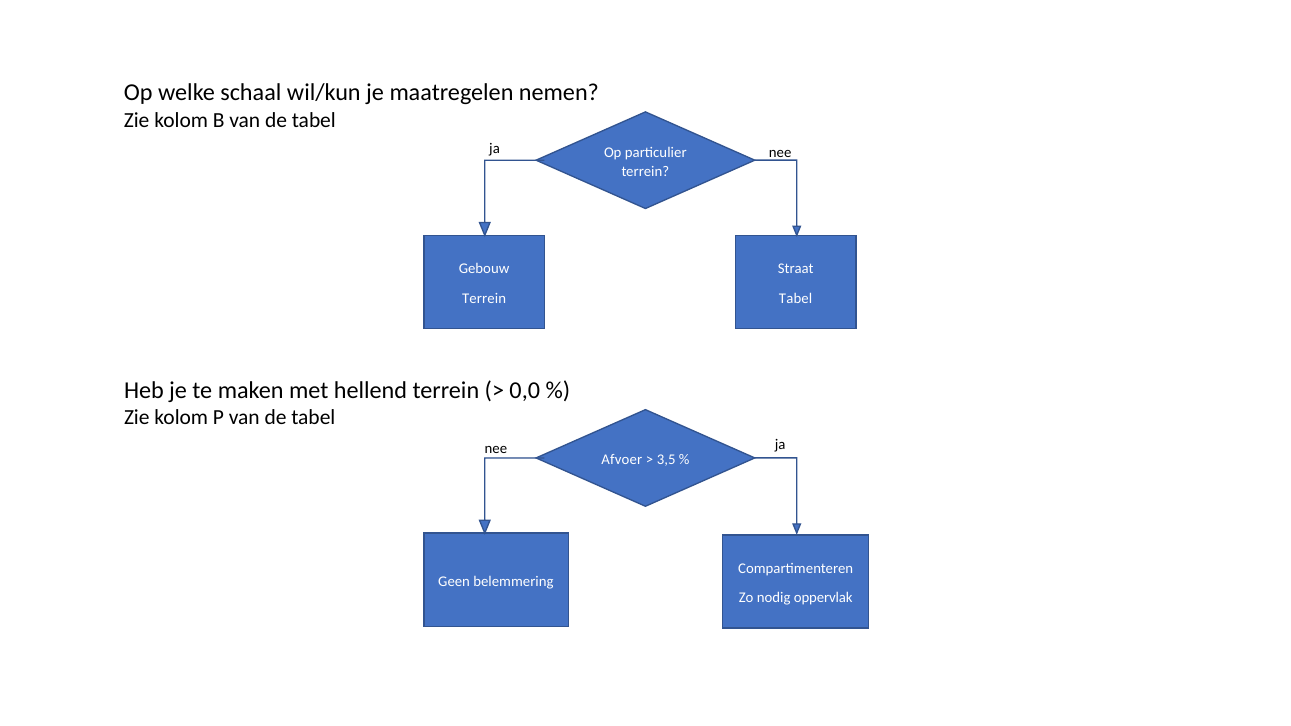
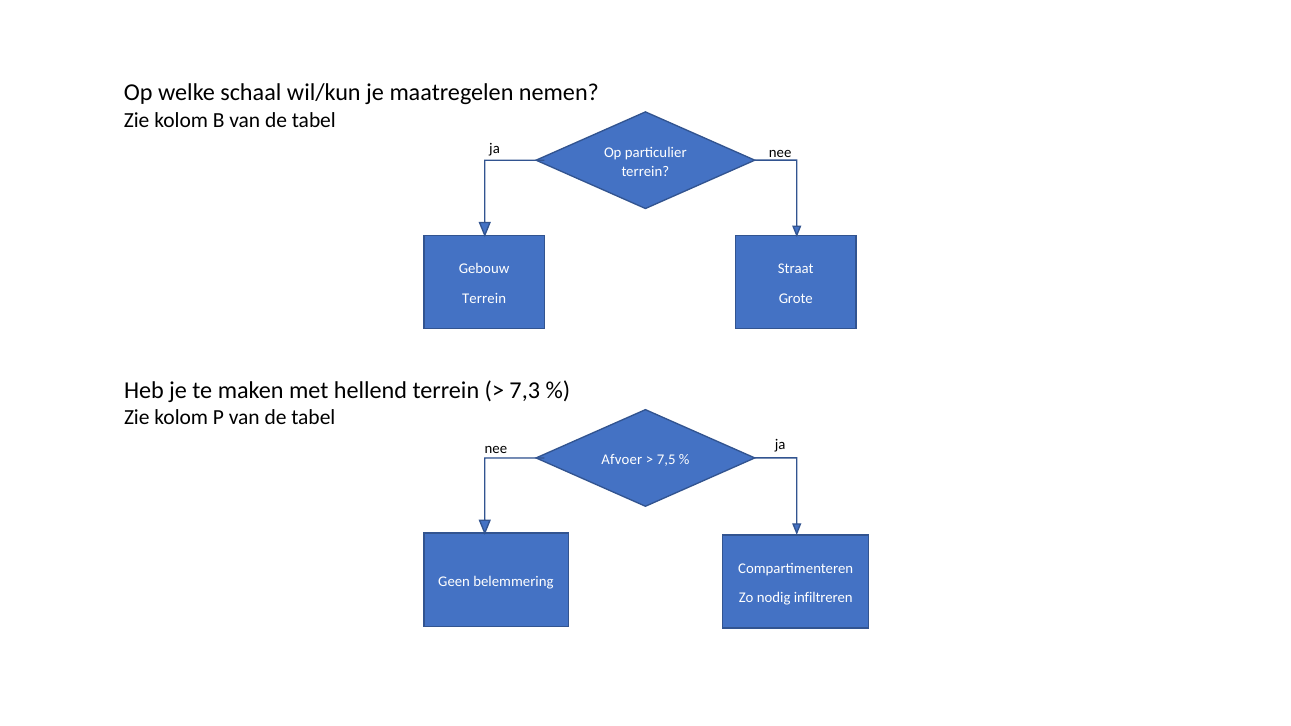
Tabel: Tabel -> Grote (796, 298)
0,0: 0,0 -> 7,3 (525, 391)
3,5: 3,5 -> 7,5 (666, 460)
oppervlak: oppervlak -> infiltreren (823, 598)
